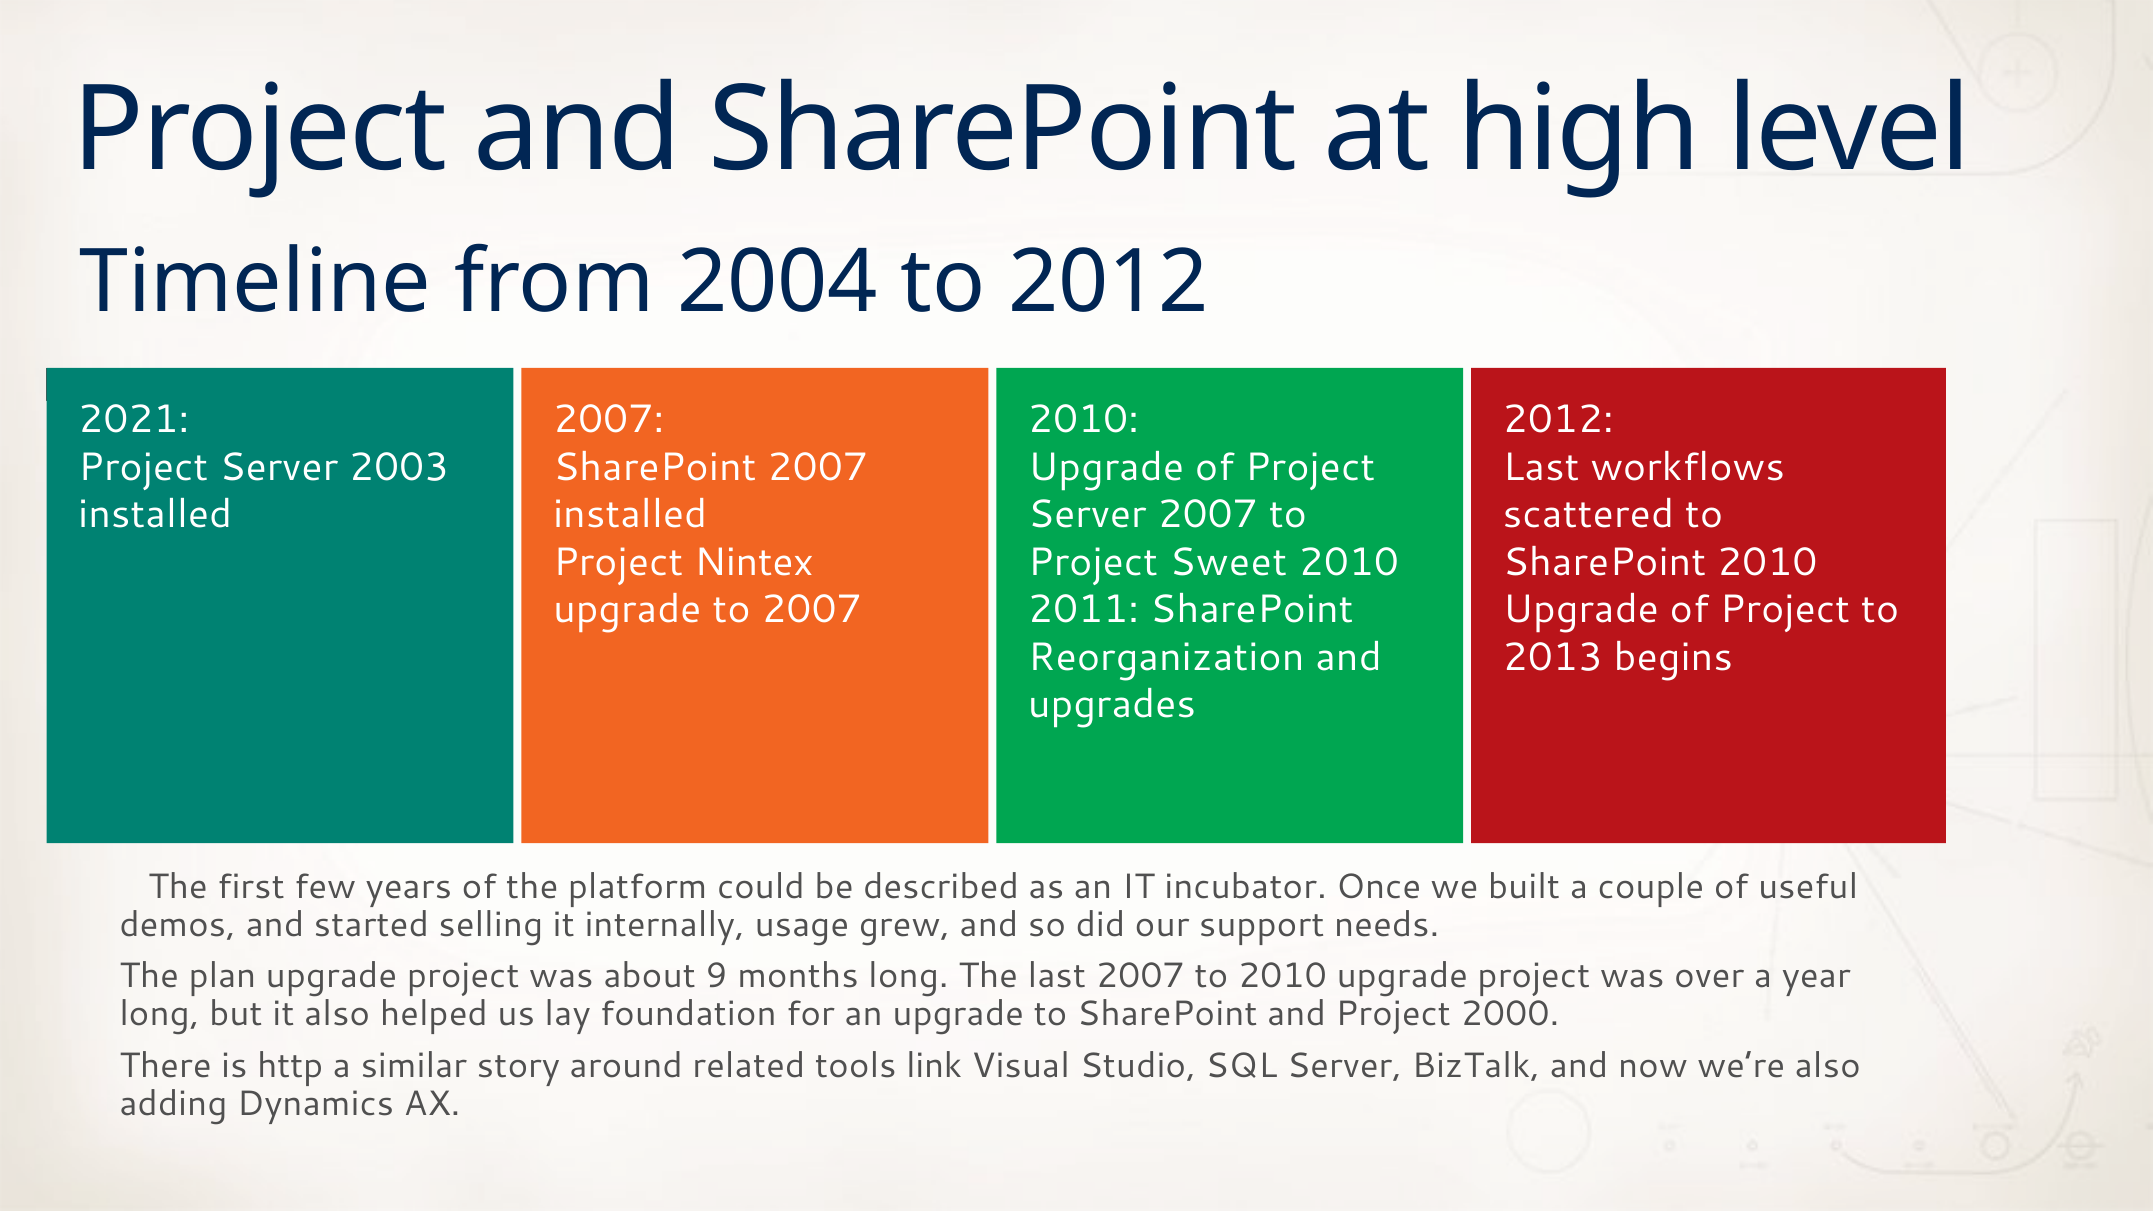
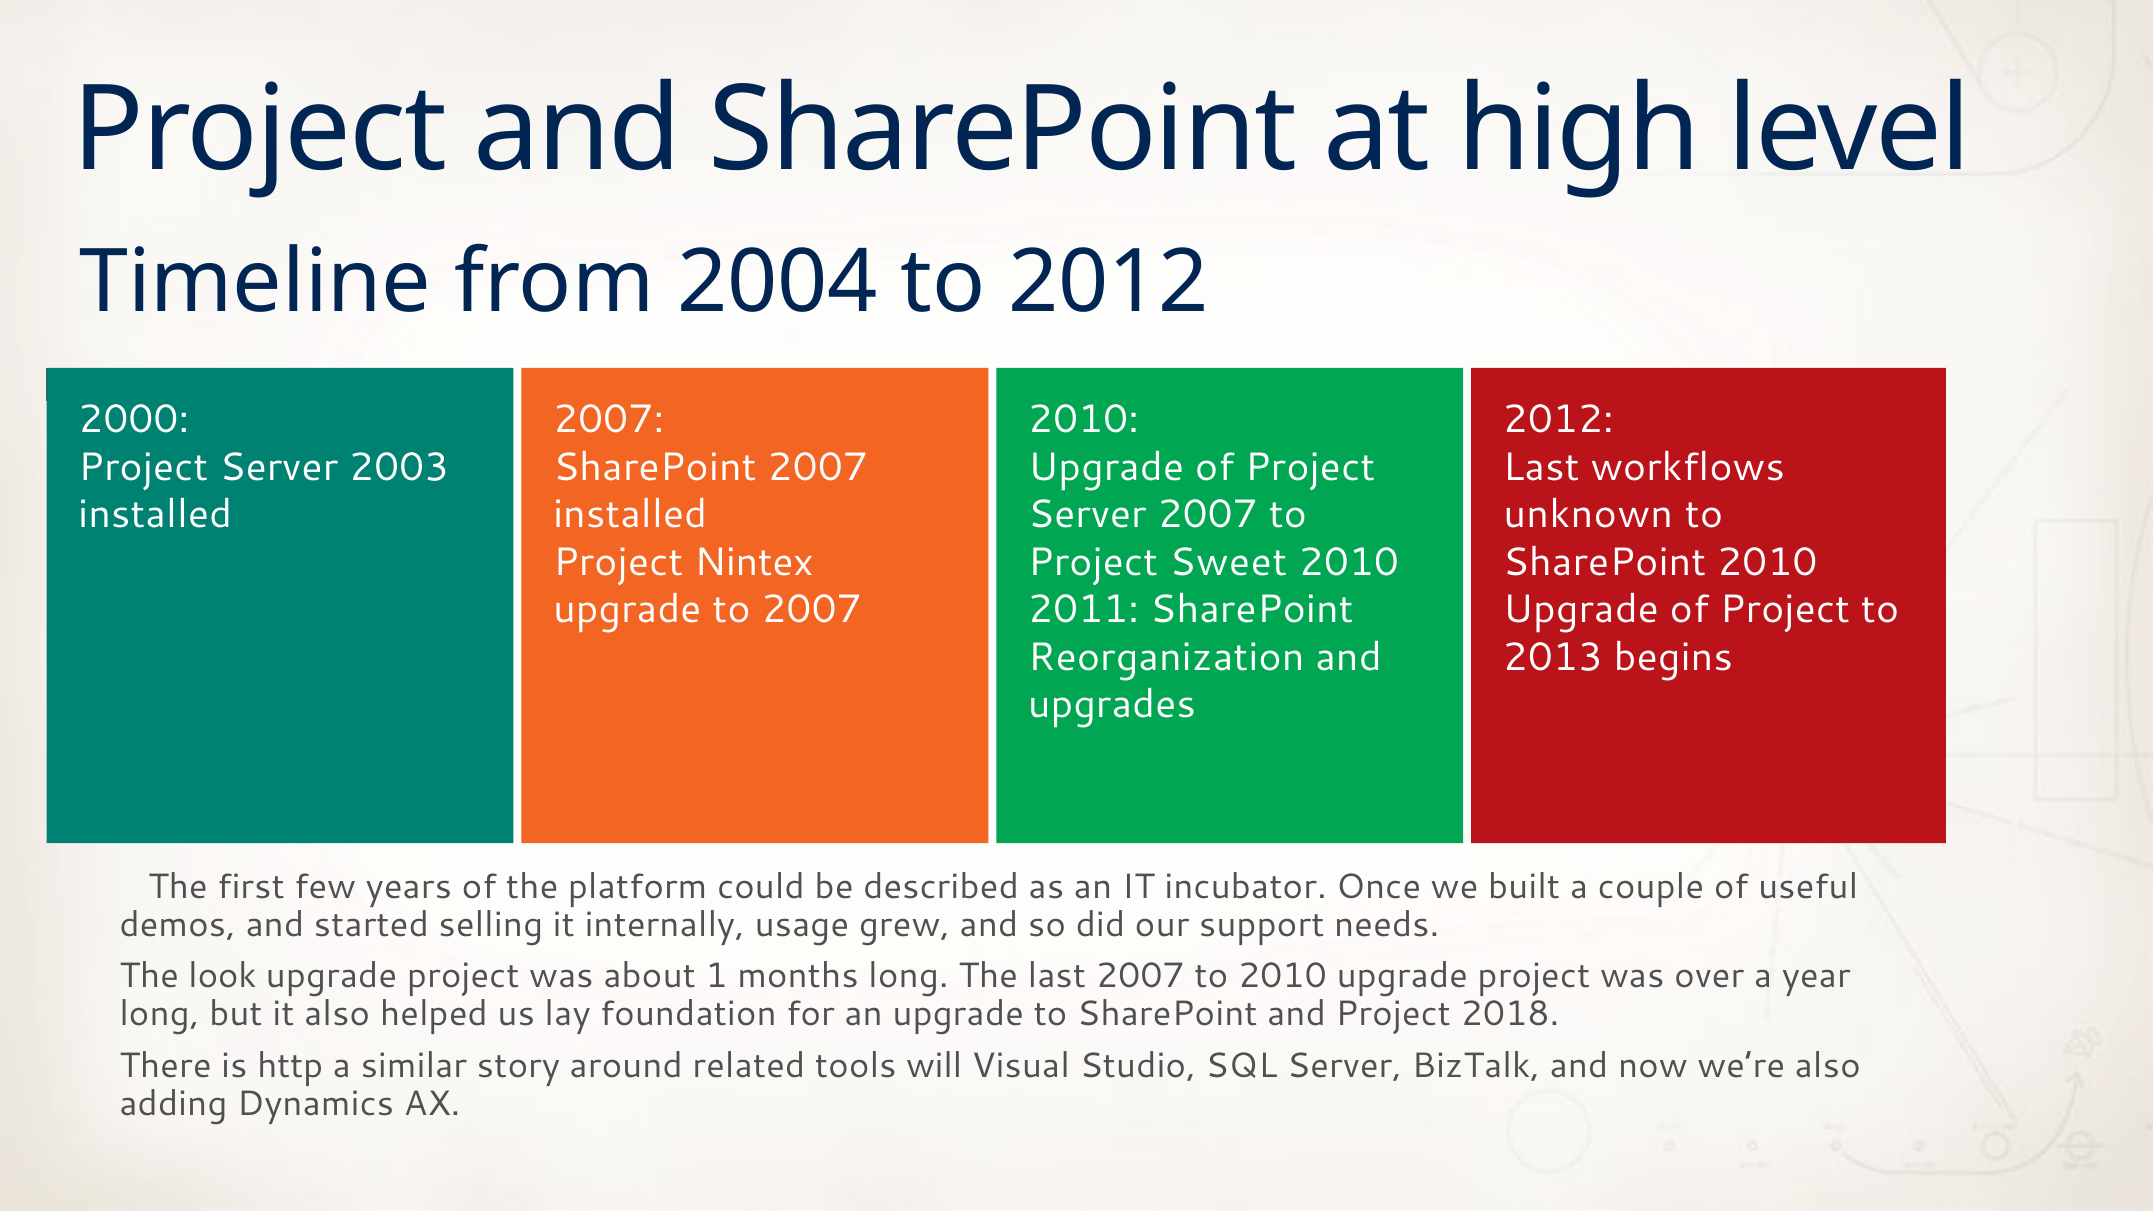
2021: 2021 -> 2000 (134, 420)
scattered: scattered -> unknown (1588, 515)
plan: plan -> look (223, 976)
9: 9 -> 1 (717, 976)
2000: 2000 -> 2018 (1510, 1014)
link: link -> will (934, 1065)
